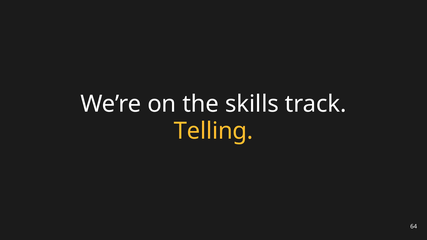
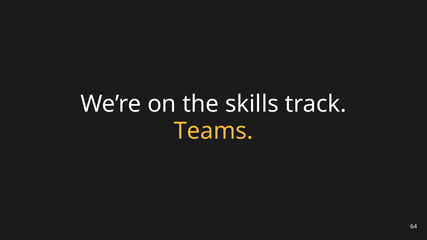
Telling: Telling -> Teams (214, 131)
